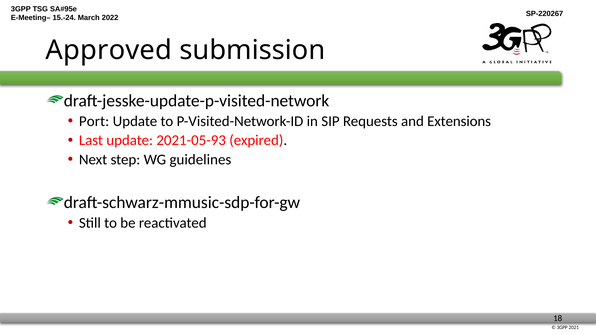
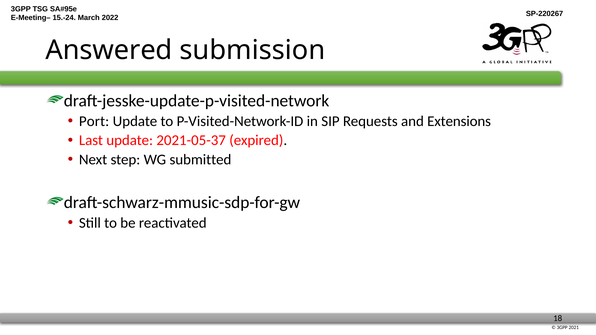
Approved: Approved -> Answered (109, 50)
2021-05-93: 2021-05-93 -> 2021-05-37 (191, 140)
guidelines: guidelines -> submitted (200, 160)
